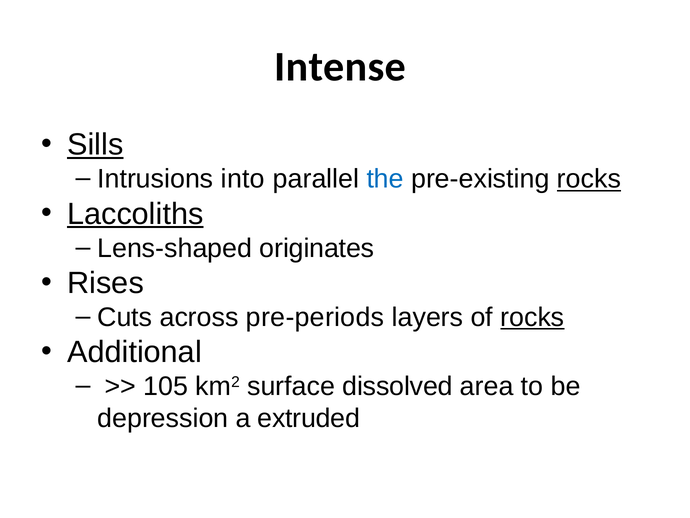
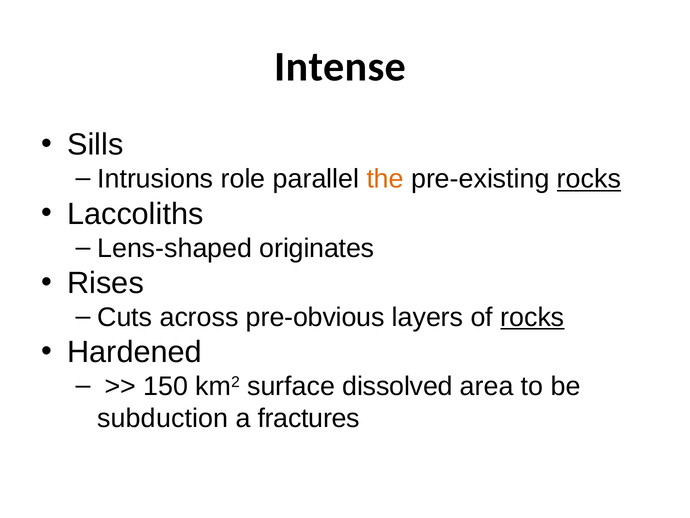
Sills underline: present -> none (95, 145)
into: into -> role (243, 179)
the colour: blue -> orange (385, 179)
Laccoliths underline: present -> none (135, 214)
pre-periods: pre-periods -> pre-obvious (315, 317)
Additional: Additional -> Hardened (134, 352)
105: 105 -> 150 (166, 386)
depression: depression -> subduction (163, 418)
extruded: extruded -> fractures (309, 418)
